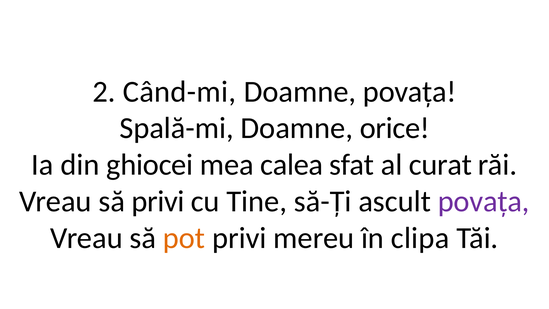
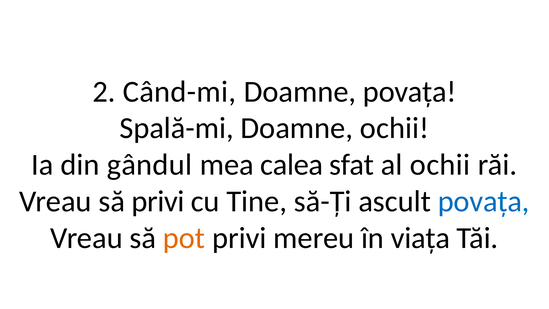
Doamne orice: orice -> ochii (395, 128)
ghiocei: ghiocei -> gândul (149, 165)
al curat: curat -> ochii (440, 165)
povața colour: purple -> blue (484, 201)
clipa: clipa -> viața (420, 238)
